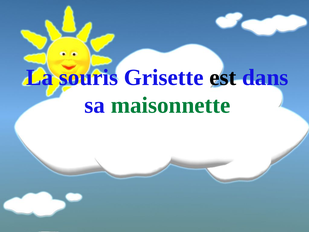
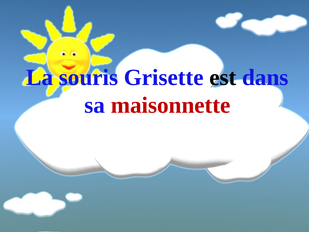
maisonnette colour: green -> red (171, 105)
